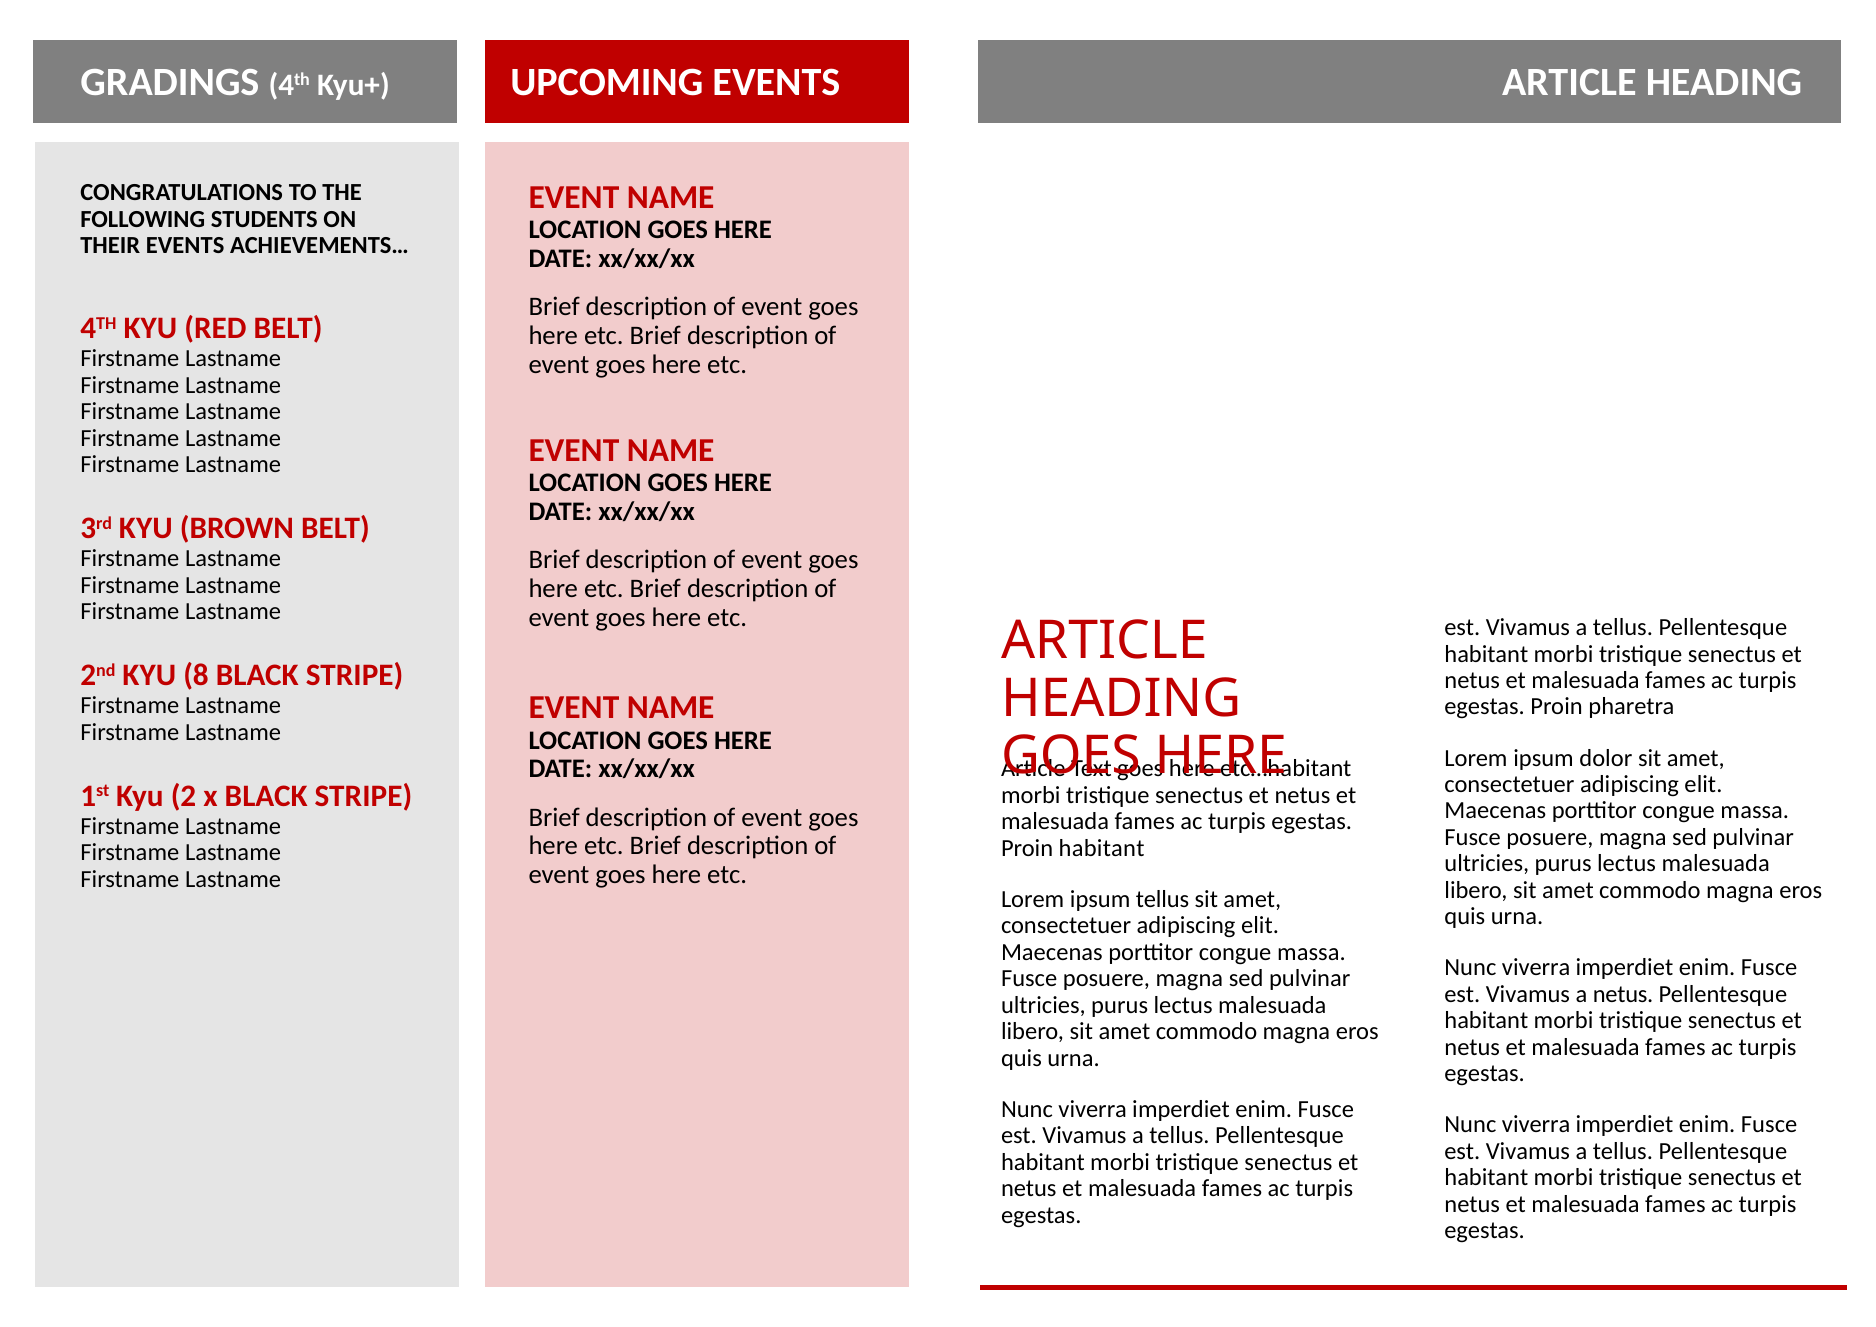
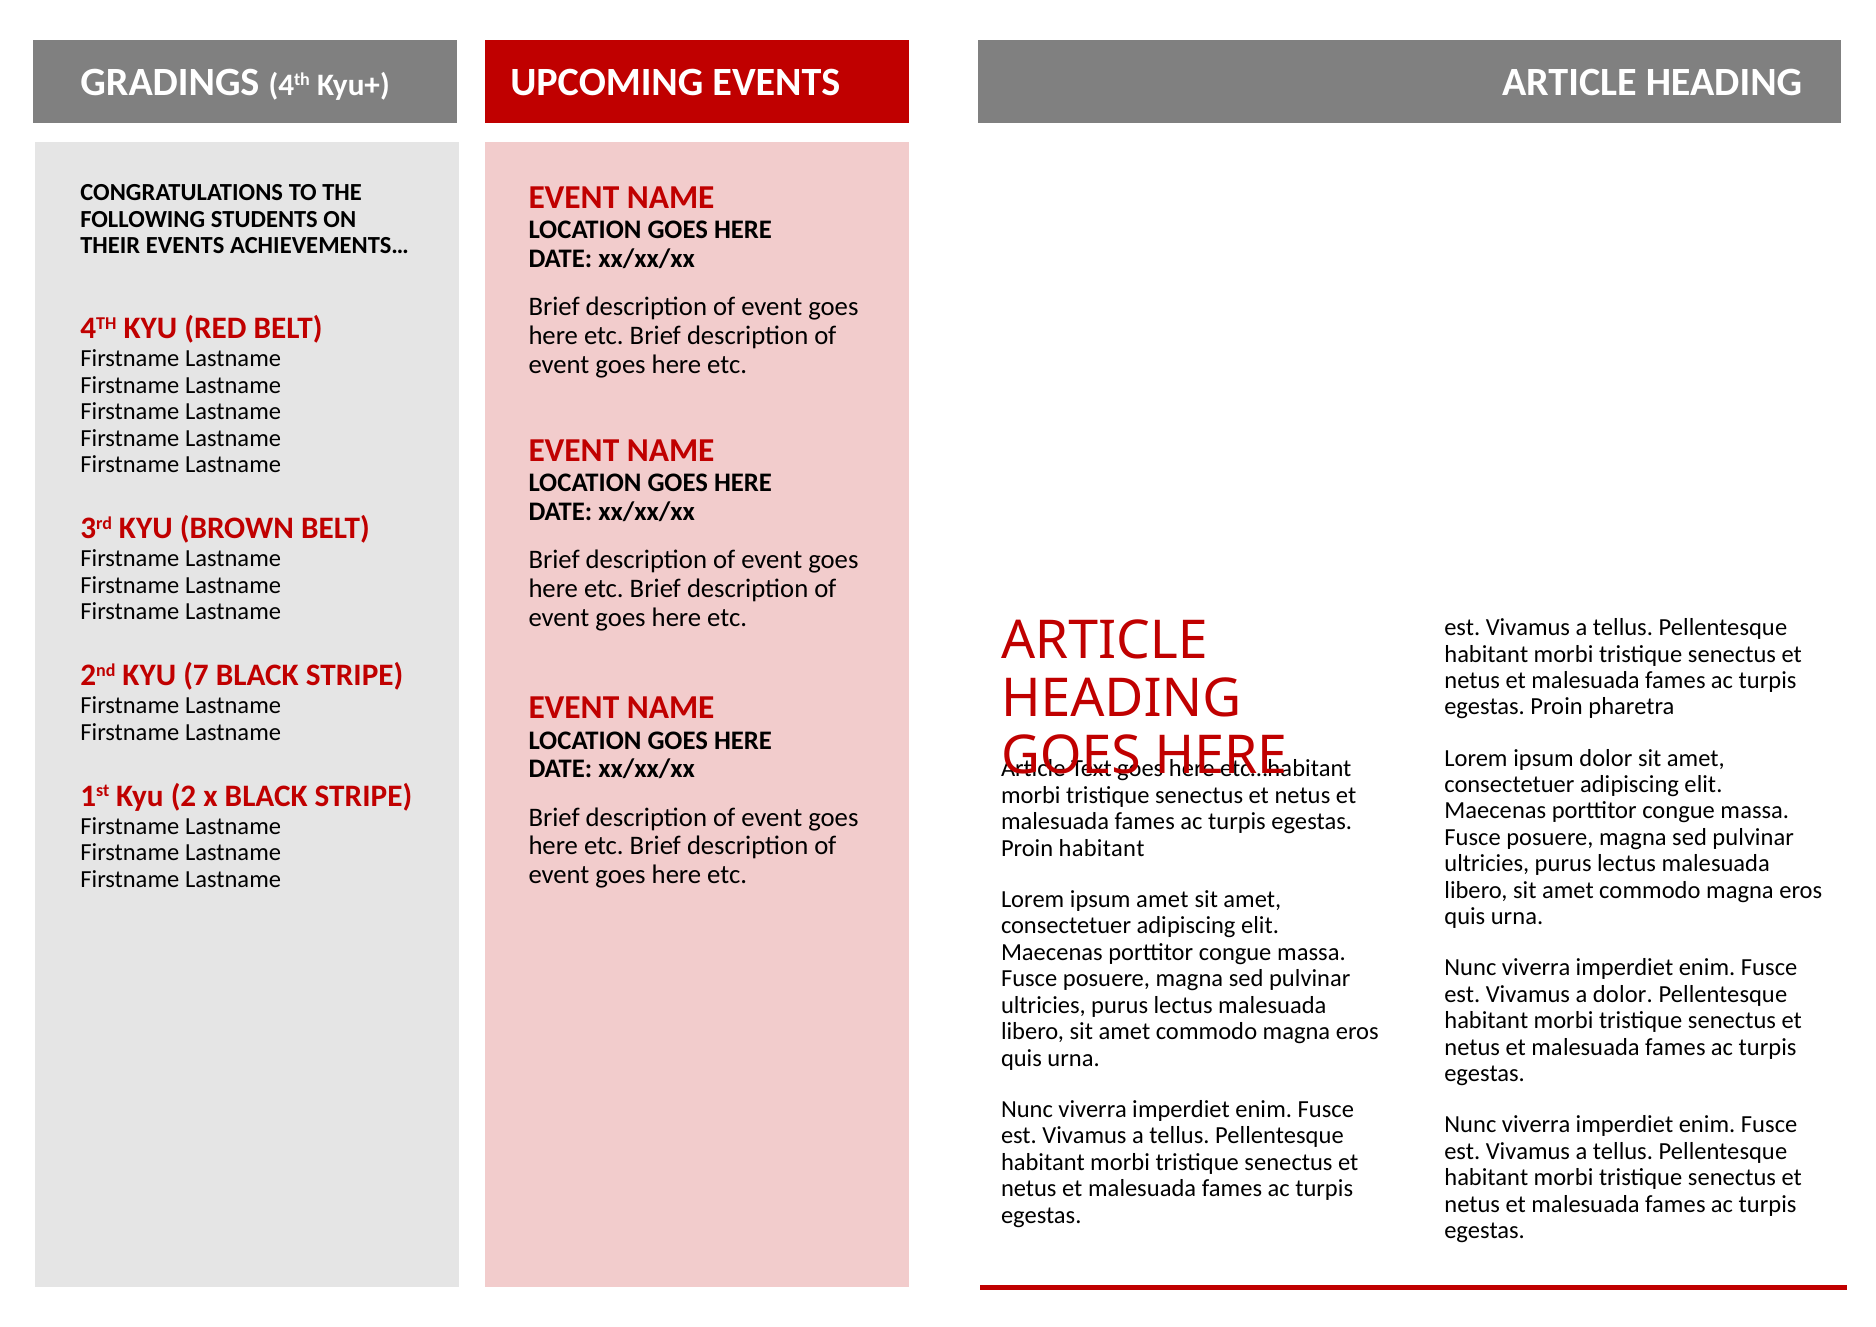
8: 8 -> 7 (196, 675)
ipsum tellus: tellus -> amet (1162, 899)
a netus: netus -> dolor (1623, 994)
